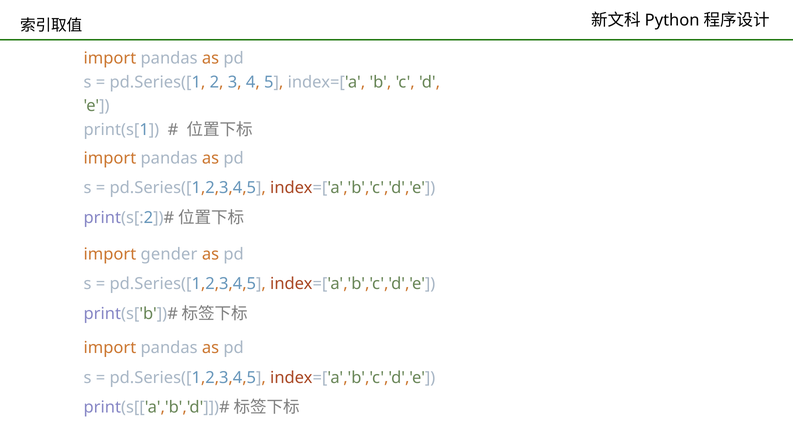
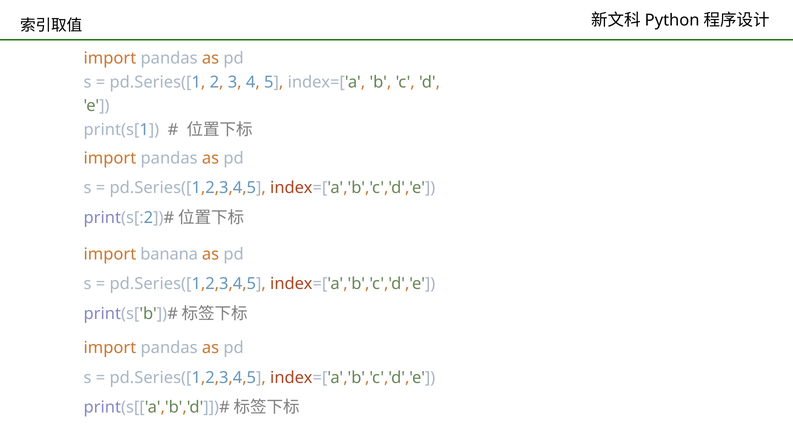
gender: gender -> banana (169, 254)
